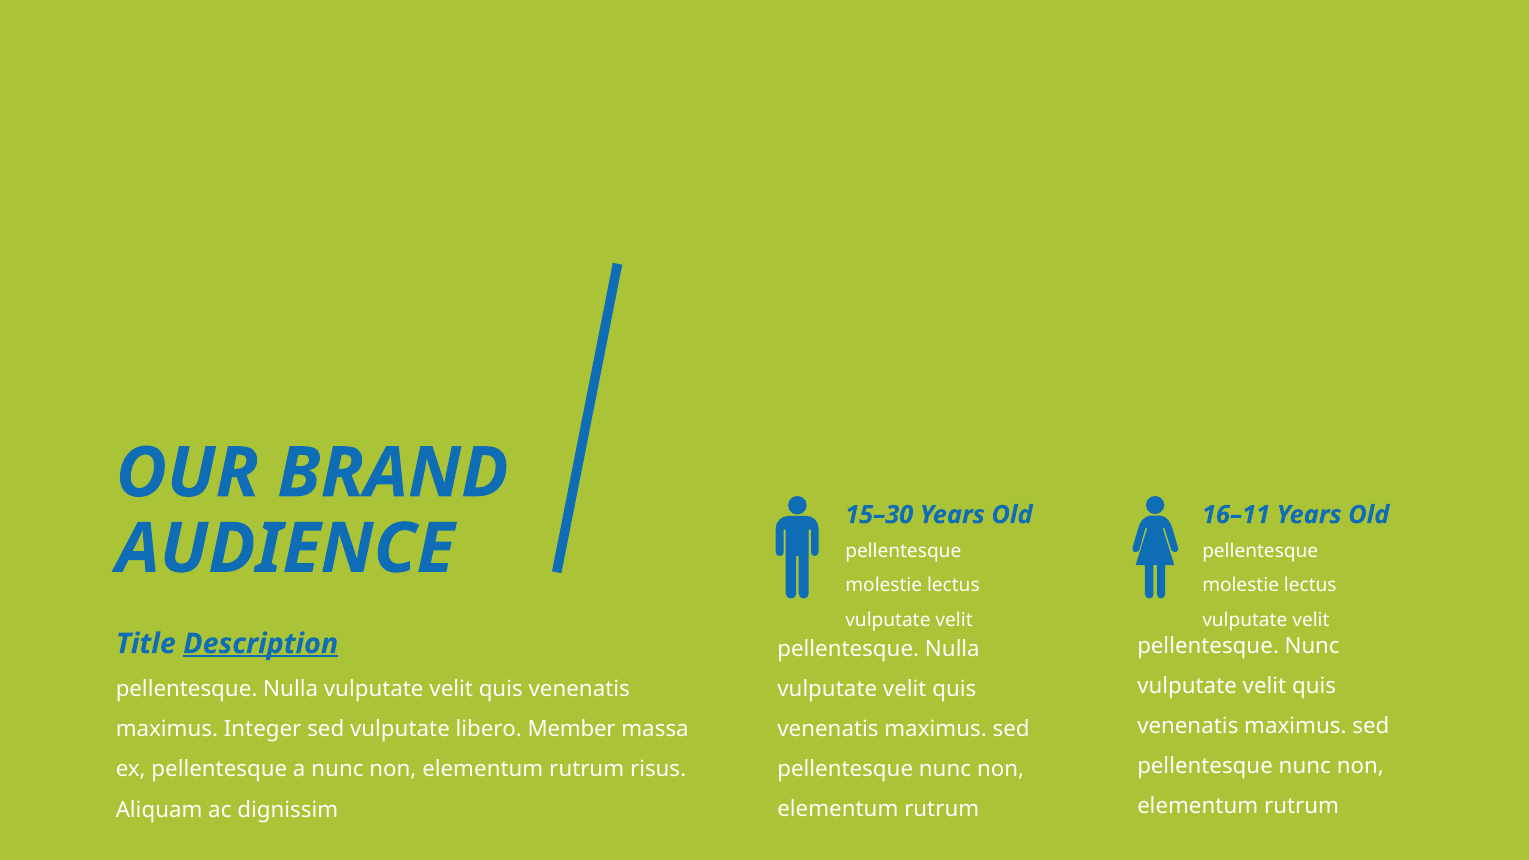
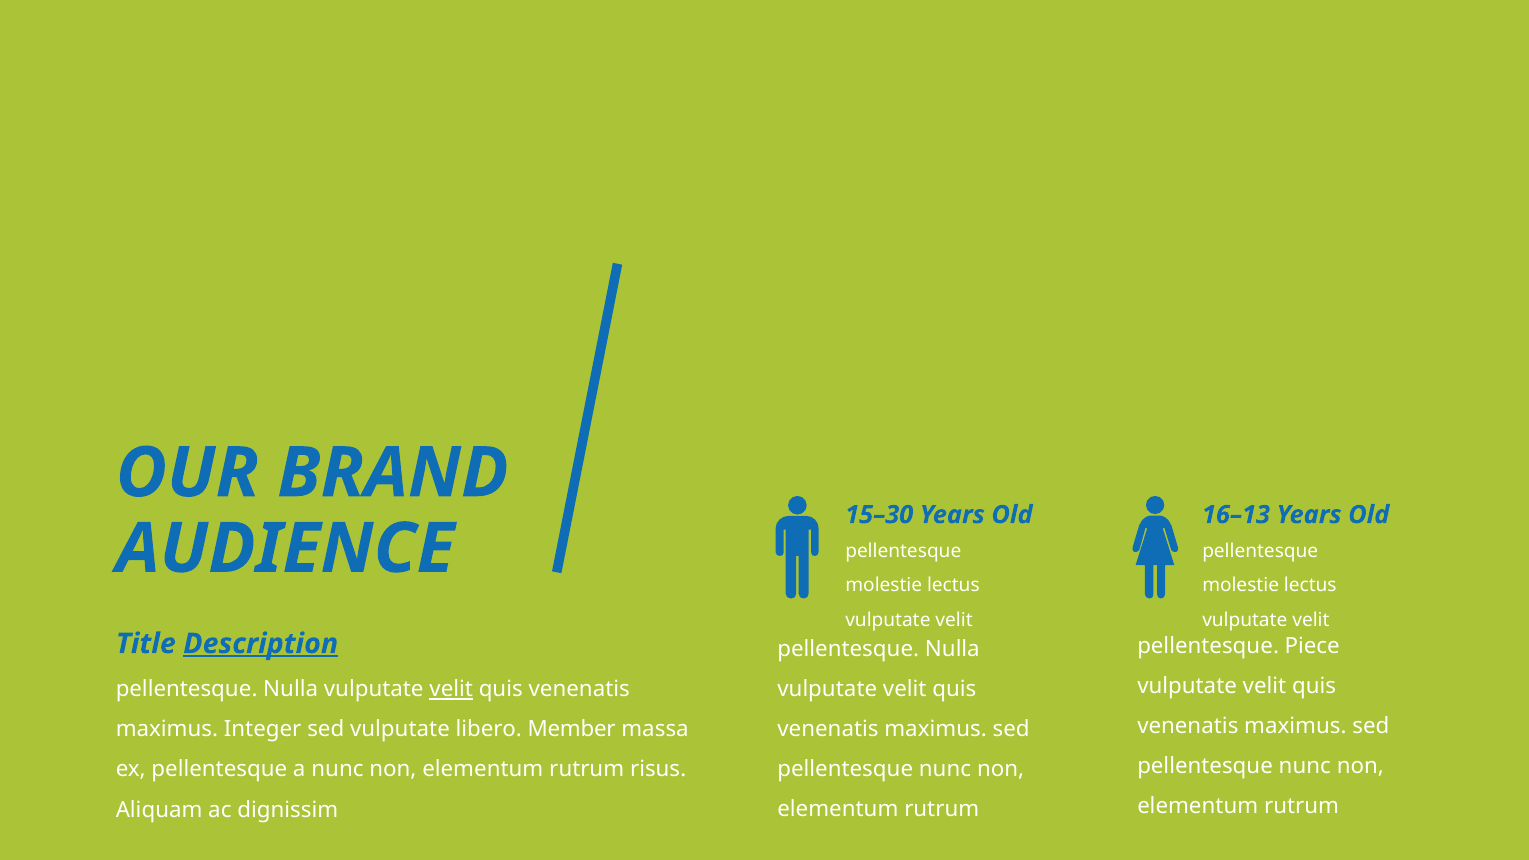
16–11: 16–11 -> 16–13 (1236, 515)
Nunc: Nunc -> Piece (1312, 646)
velit underline: none -> present (451, 689)
